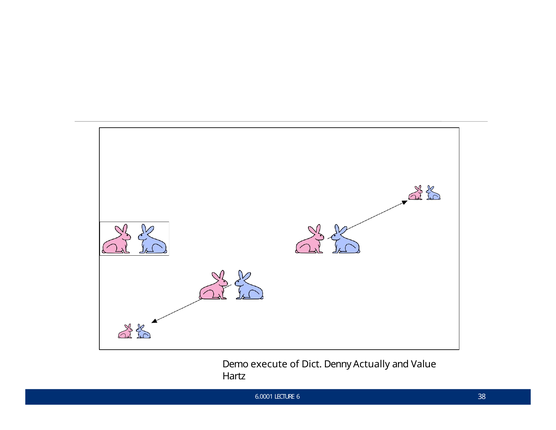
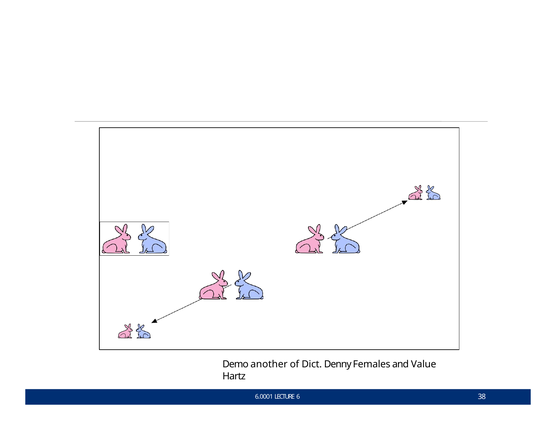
execute: execute -> another (269, 364)
Actually: Actually -> Females (372, 364)
